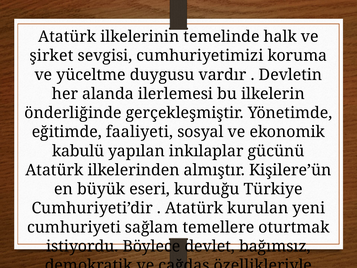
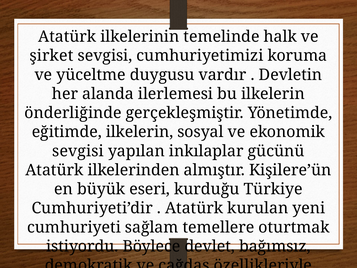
eğitimde faaliyeti: faaliyeti -> ilkelerin (140, 132)
kabulü: kabulü -> sevgisi (78, 151)
